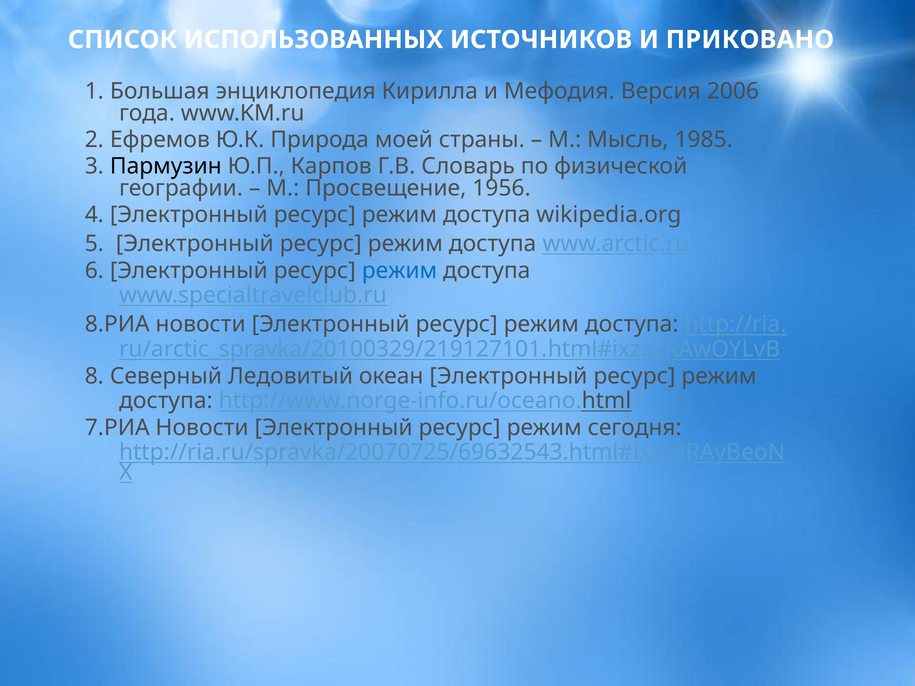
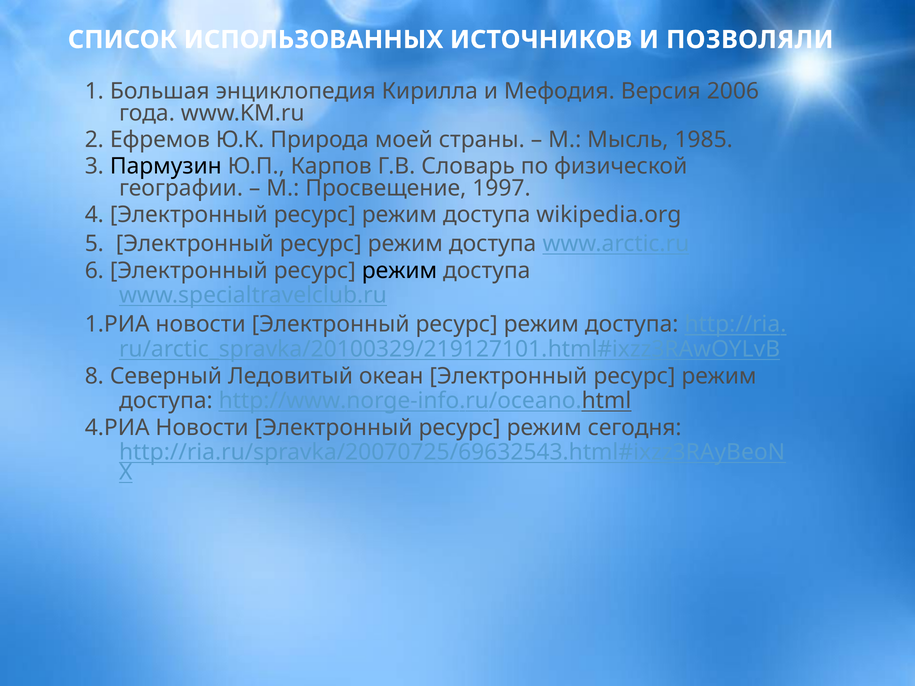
ПРИКОВАНО: ПРИКОВАНО -> ПОЗВОЛЯЛИ (750, 40)
1956: 1956 -> 1997 (501, 188)
режим colour: blue -> black (399, 271)
8.РИА: 8.РИА -> 1.РИА (117, 325)
7.РИА: 7.РИА -> 4.РИА (117, 428)
